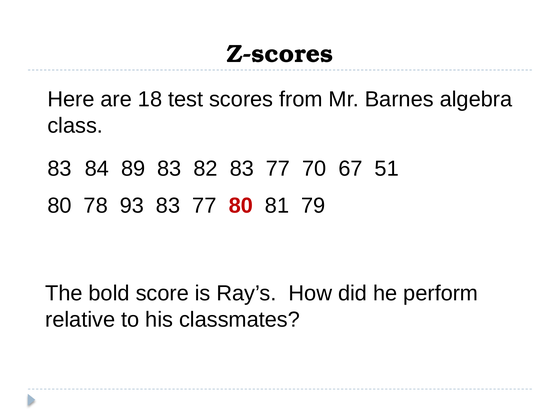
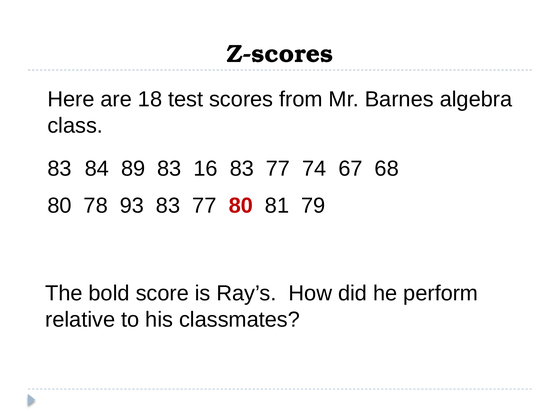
82: 82 -> 16 (206, 169)
70: 70 -> 74 (314, 169)
51: 51 -> 68 (387, 169)
